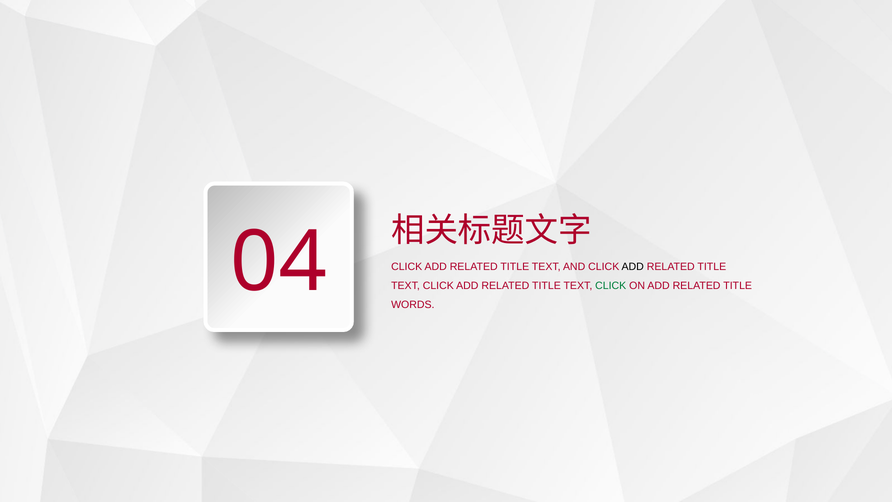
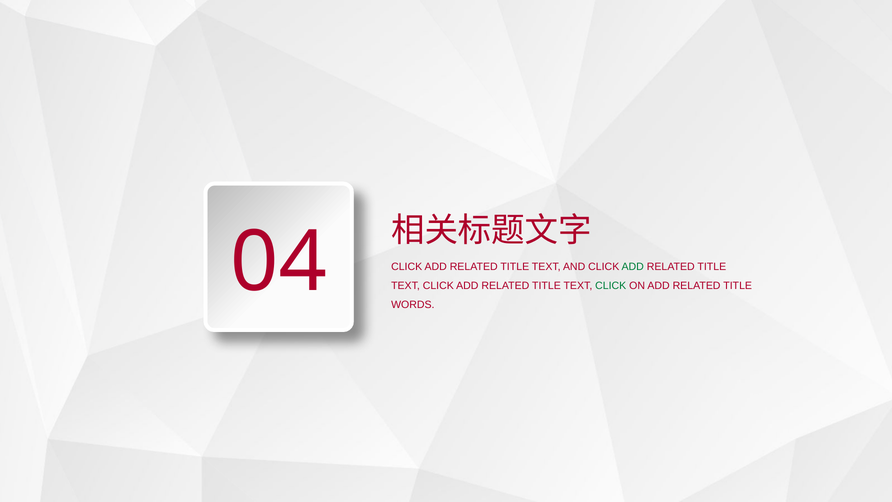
ADD colour: black -> green (633, 267)
